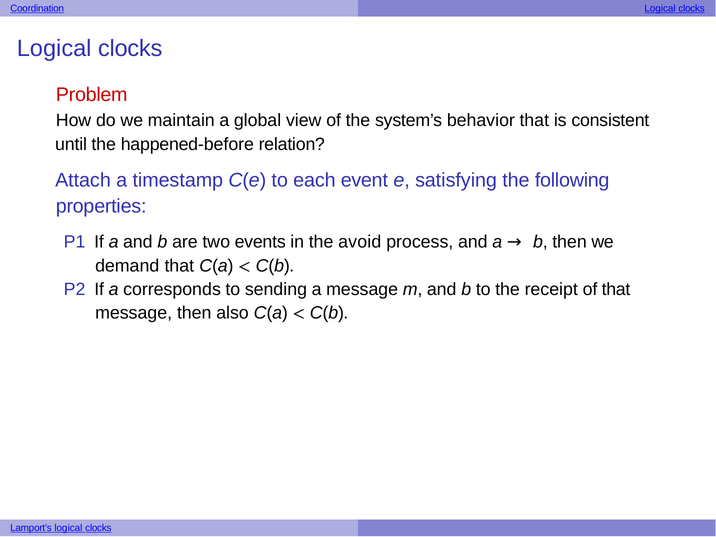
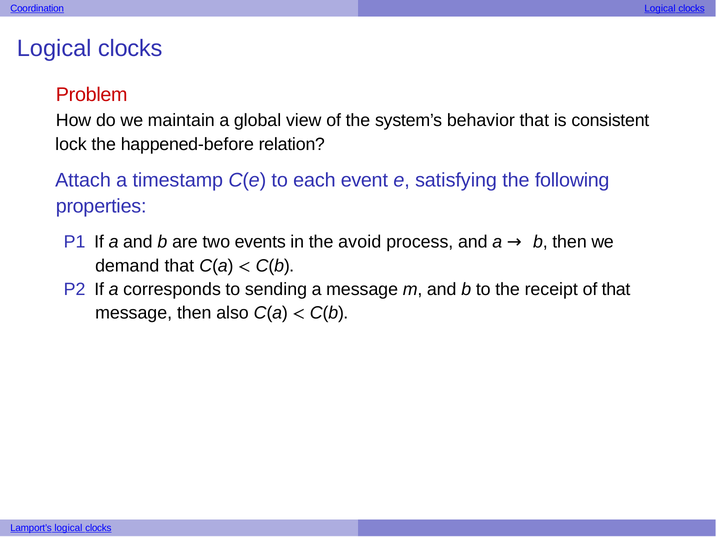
until: until -> lock (71, 145)
